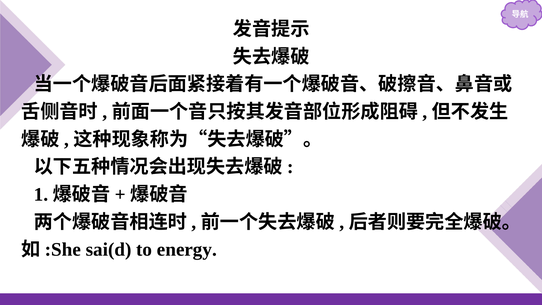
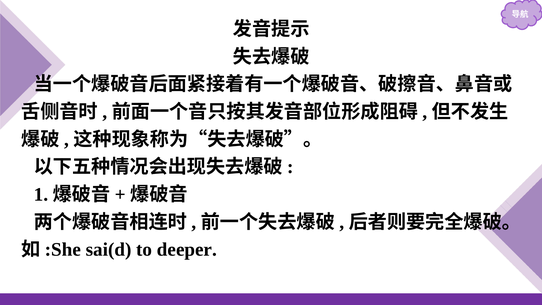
energy: energy -> deeper (187, 249)
